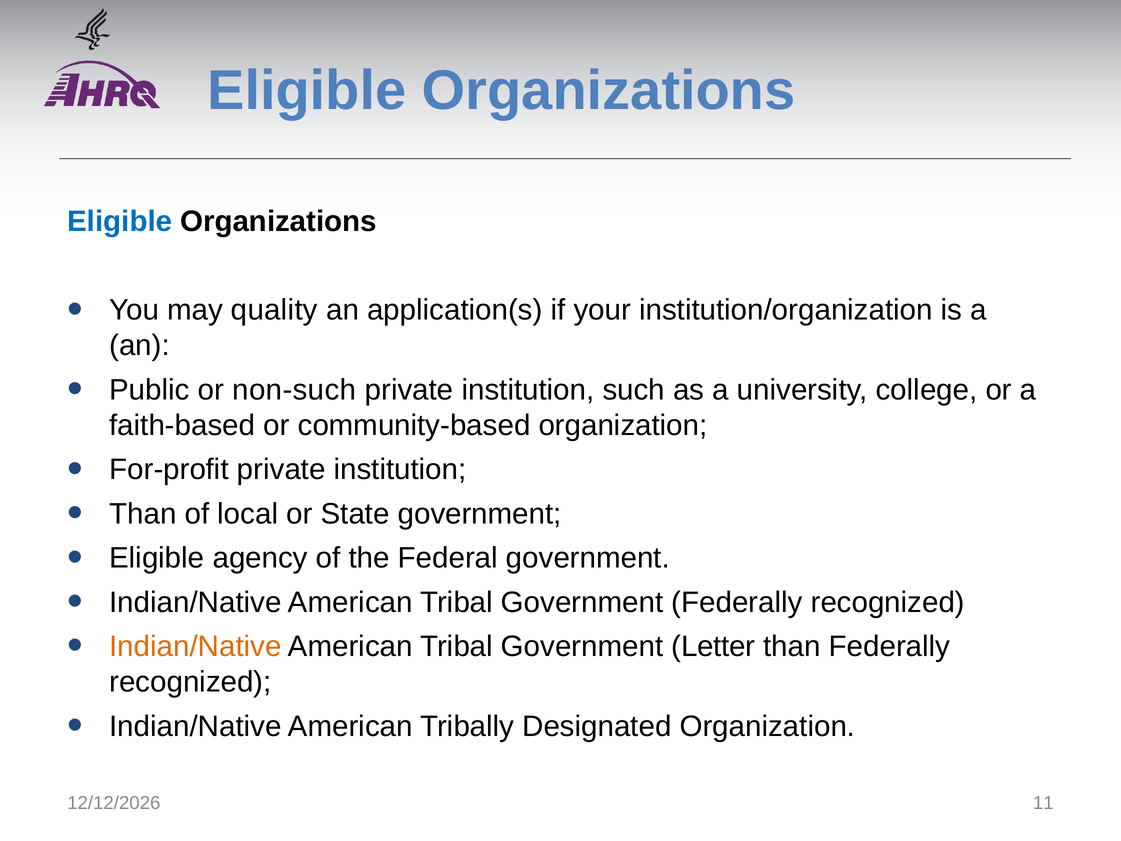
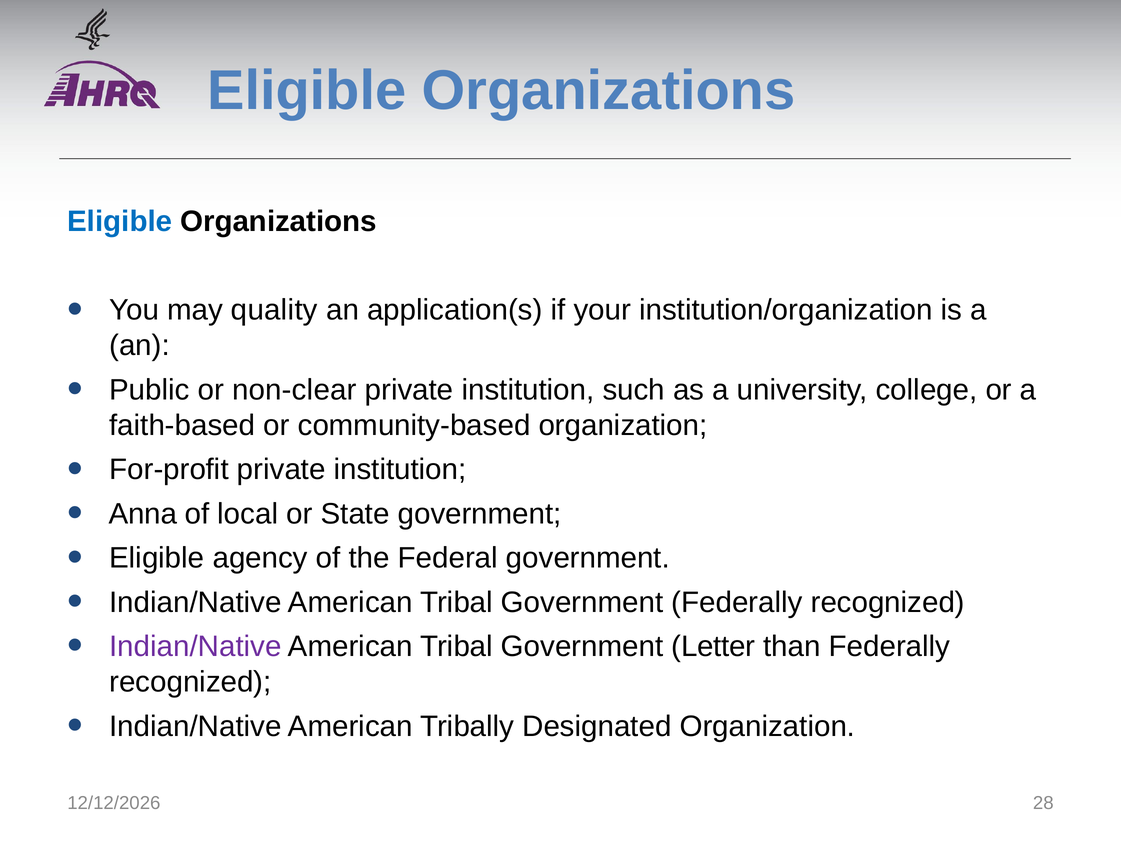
non-such: non-such -> non-clear (294, 390)
Than: Than -> Anna (143, 514)
Indian/Native colour: orange -> purple (195, 646)
11: 11 -> 28 (1043, 803)
